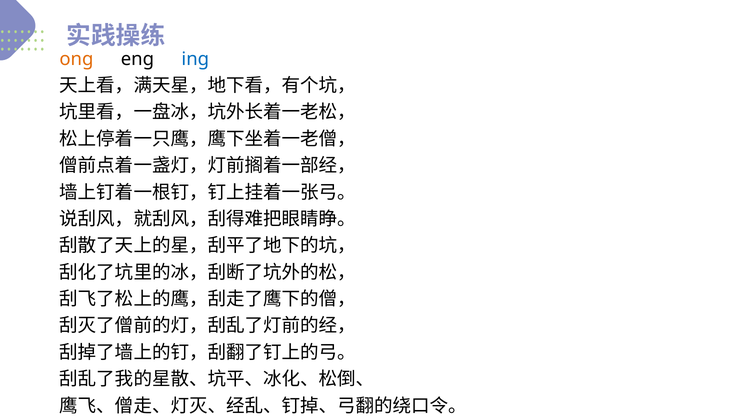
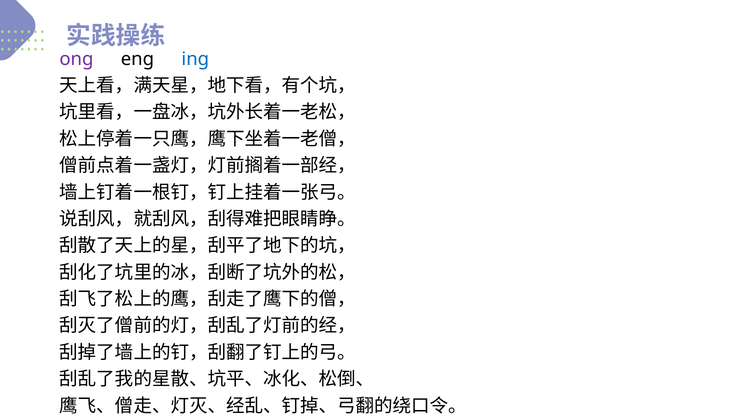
onɡ colour: orange -> purple (76, 59)
